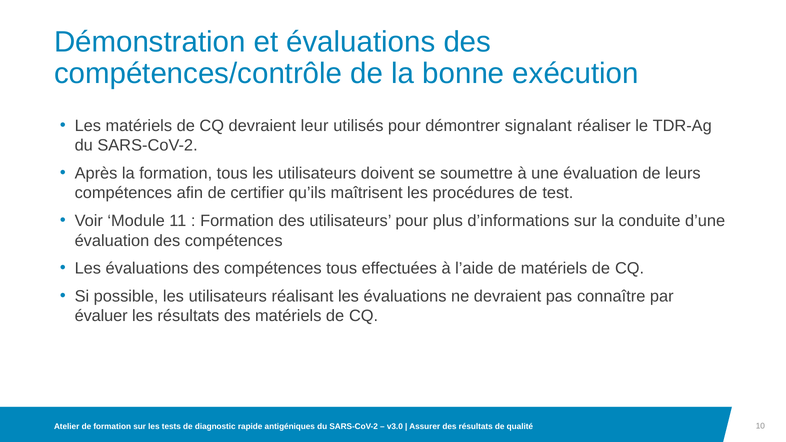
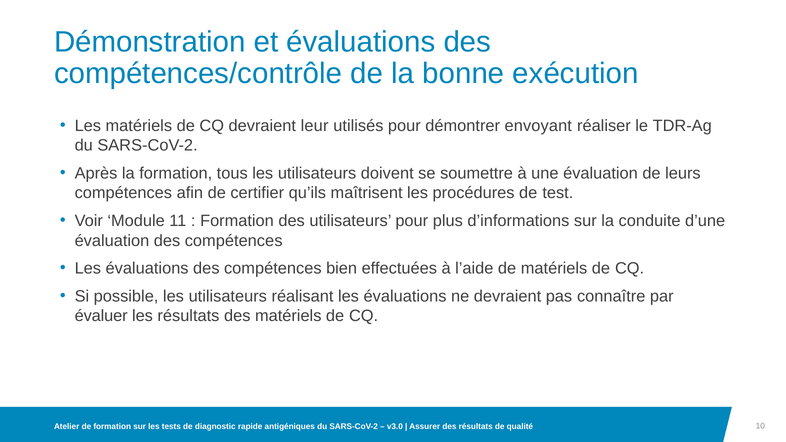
signalant: signalant -> envoyant (538, 126)
compétences tous: tous -> bien (342, 269)
